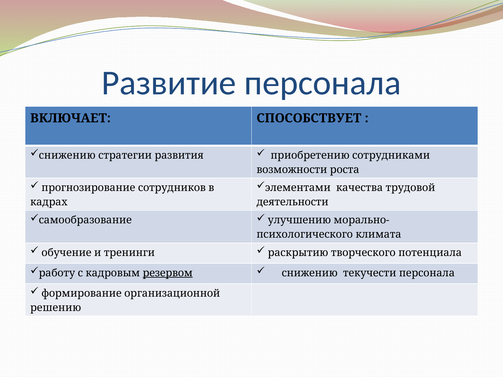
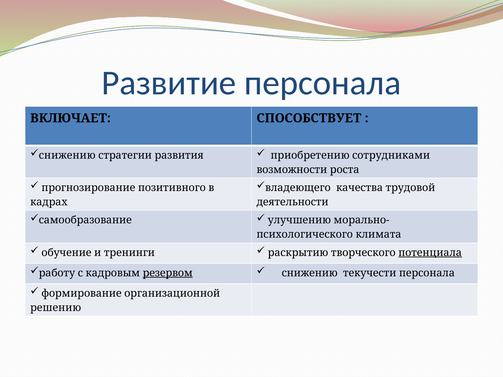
сотрудников: сотрудников -> позитивного (172, 188)
элементами: элементами -> владеющего (298, 188)
потенциала underline: none -> present (430, 253)
